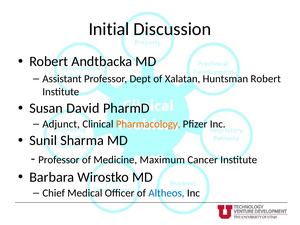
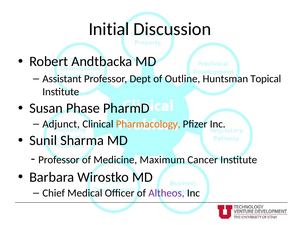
Xalatan: Xalatan -> Outline (183, 79)
Huntsman Robert: Robert -> Topical (266, 79)
David: David -> Phase (83, 108)
Altheos colour: blue -> purple (166, 193)
